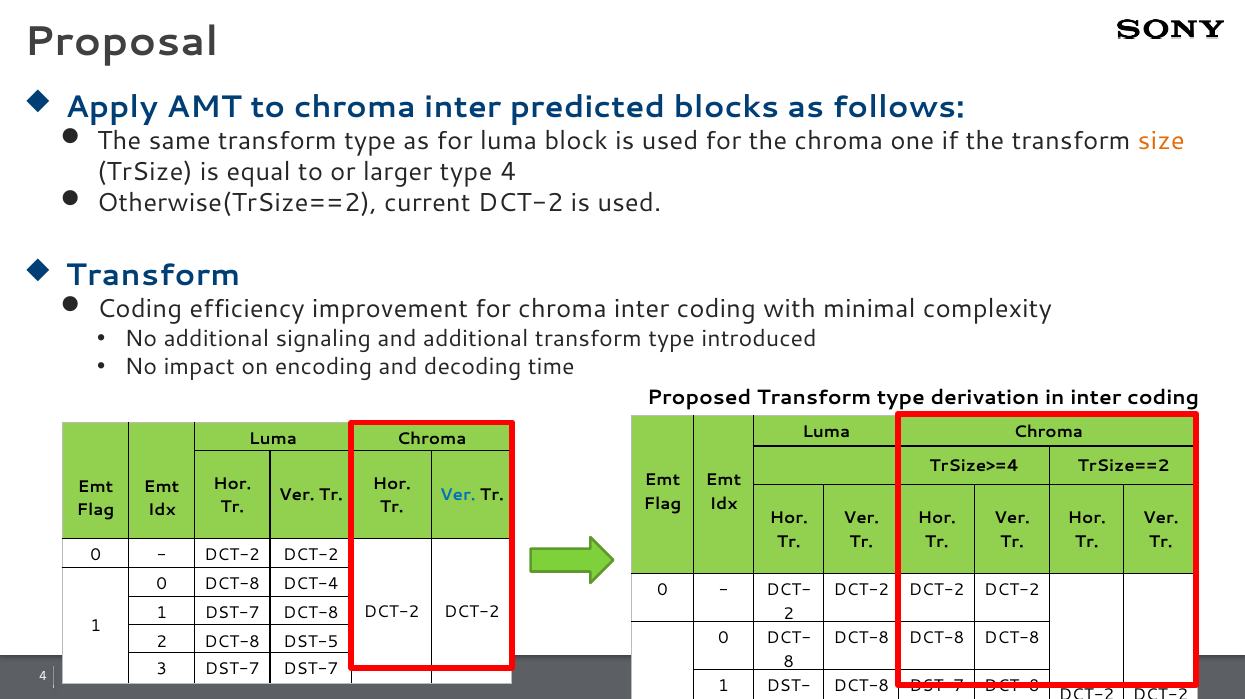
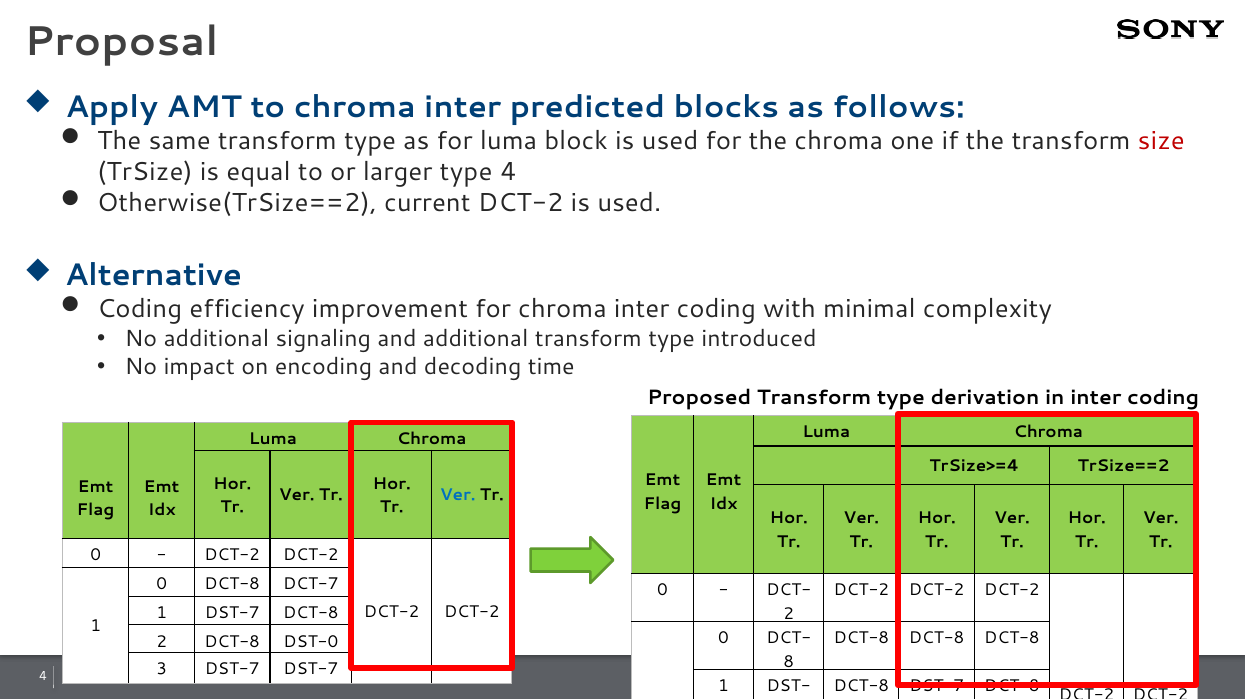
size colour: orange -> red (1161, 141)
Transform: Transform -> Alternative (153, 276)
DCT-4: DCT-4 -> DCT-7 (311, 584)
DST-5: DST-5 -> DST-0 (311, 642)
